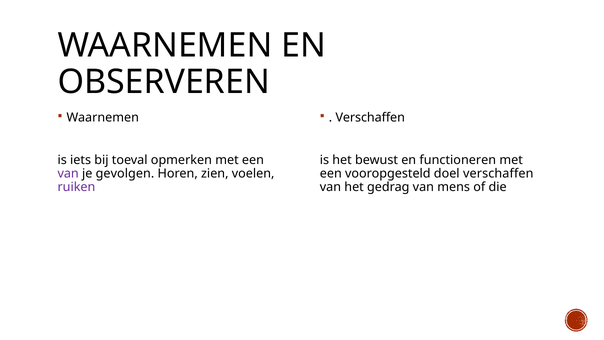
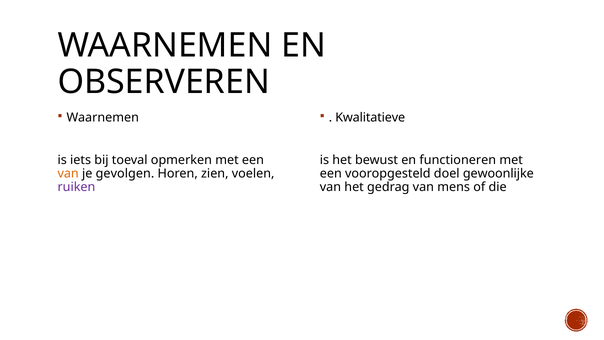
Verschaffen: Verschaffen -> Kwalitatieve (370, 118)
van colour: purple -> orange (68, 174)
doel verschaffen: verschaffen -> gewoonlijke (498, 174)
